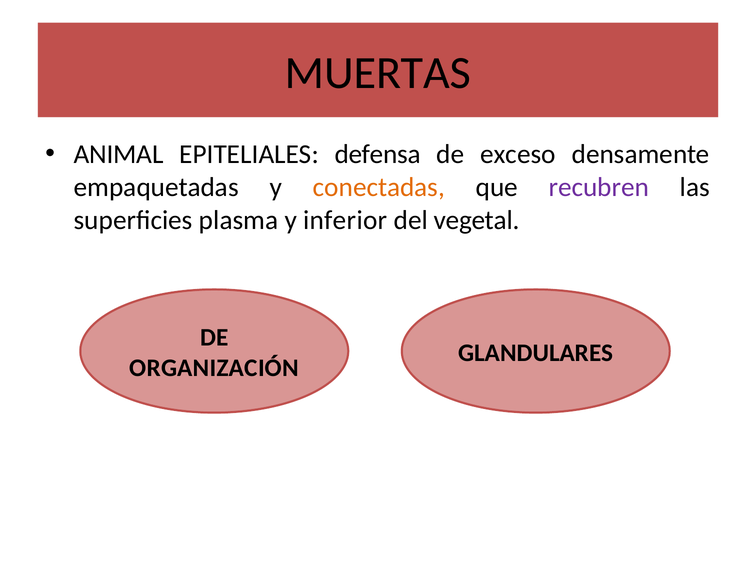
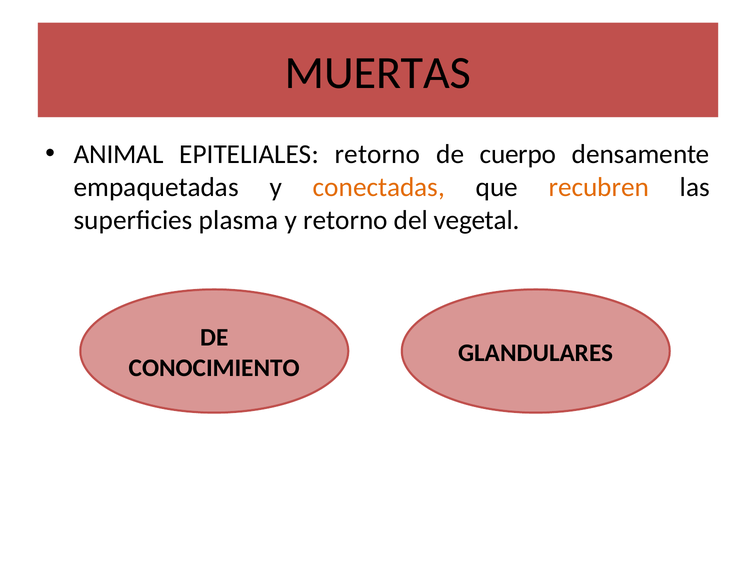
EPITELIALES defensa: defensa -> retorno (377, 154)
exceso: exceso -> cuerpo (518, 154)
recubren colour: purple -> orange (599, 187)
y inferior: inferior -> retorno (345, 220)
ORGANIZACIÓN: ORGANIZACIÓN -> CONOCIMIENTO (214, 368)
